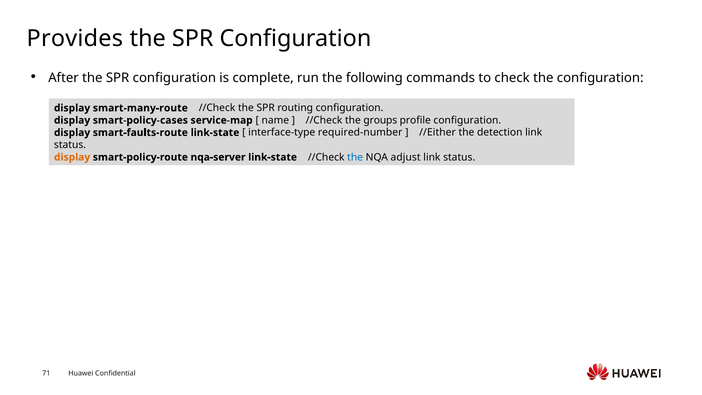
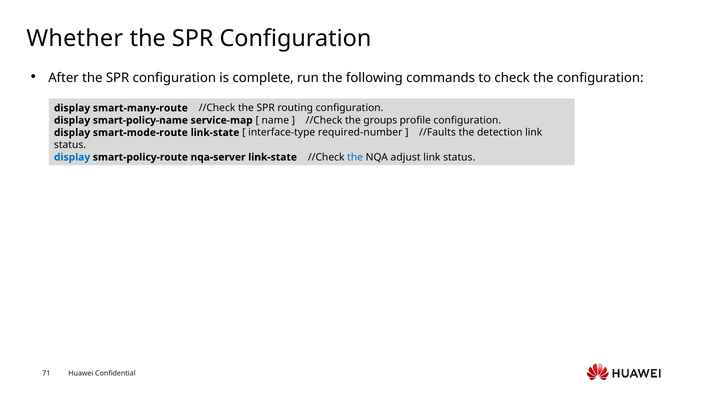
Provides: Provides -> Whether (75, 38)
smart-policy-cases: smart-policy-cases -> smart-policy-name (140, 120)
smart-faults-route: smart-faults-route -> smart-mode-route (140, 133)
//Either: //Either -> //Faults (438, 133)
display colour: orange -> blue (72, 157)
